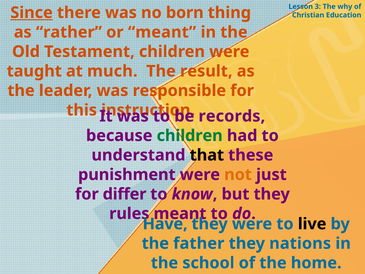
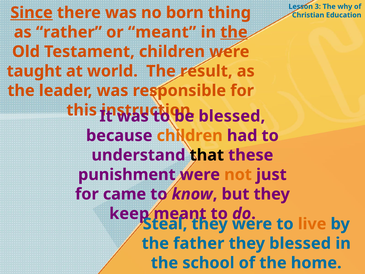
the underline: none -> present (234, 32)
much: much -> world (112, 71)
records: records -> blessed (232, 116)
children colour: green -> orange (190, 136)
differ: differ -> came (125, 194)
rules: rules -> keep (129, 213)
Have: Have -> Steal (165, 224)
live colour: black -> orange (312, 224)
they nations: nations -> blessed (300, 243)
